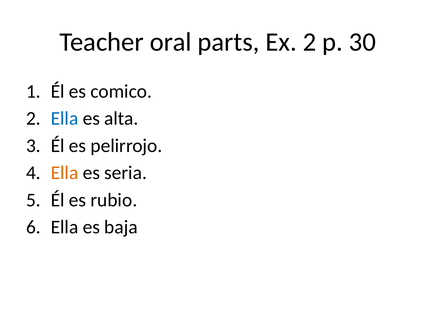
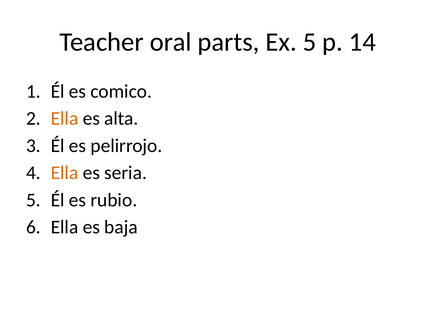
Ex 2: 2 -> 5 (310, 42)
30: 30 -> 14 (362, 42)
Ella colour: blue -> orange (64, 119)
